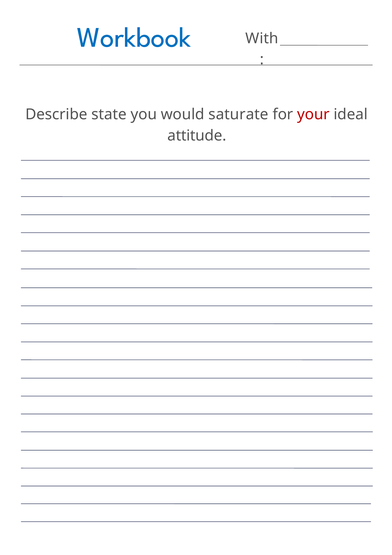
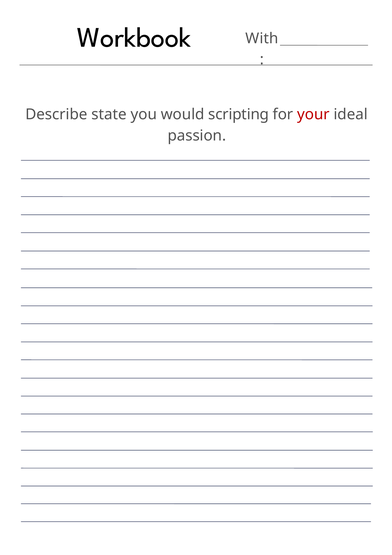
Workbook colour: blue -> black (134, 37)
saturate: saturate -> scripting (239, 114)
attitude: attitude -> passion (197, 135)
